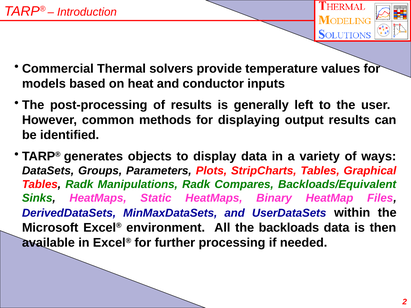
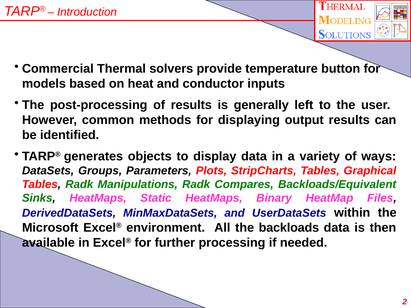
values: values -> button (341, 69)
